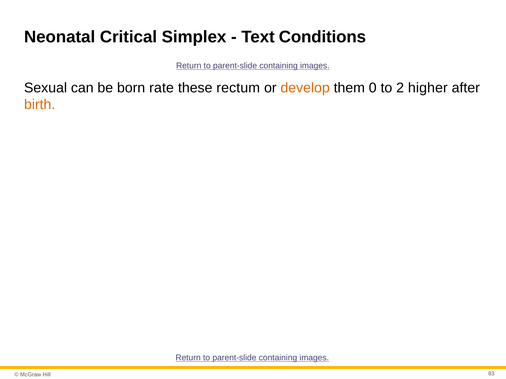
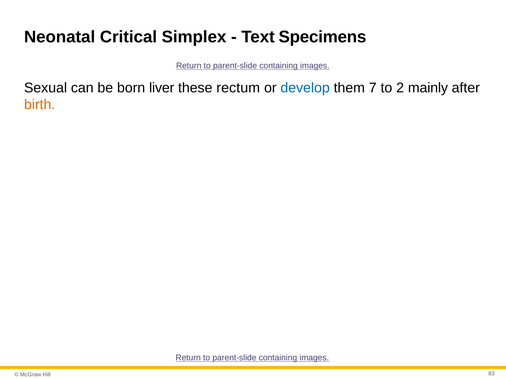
Conditions: Conditions -> Specimens (322, 37)
rate: rate -> liver (162, 88)
develop colour: orange -> blue (305, 88)
0: 0 -> 7 (373, 88)
higher: higher -> mainly (428, 88)
